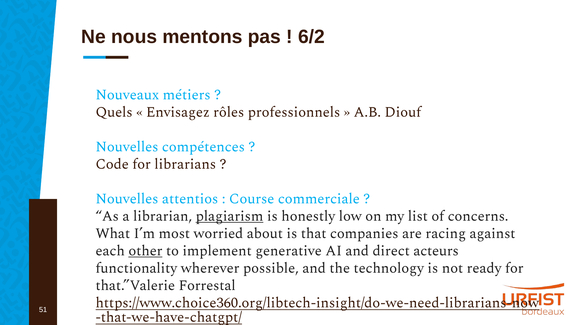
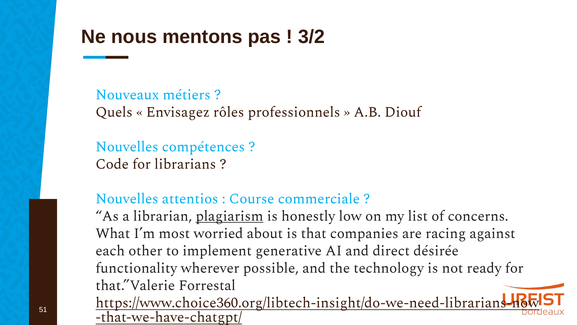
6/2: 6/2 -> 3/2 (311, 37)
other underline: present -> none (145, 250)
acteurs: acteurs -> désirée (436, 250)
